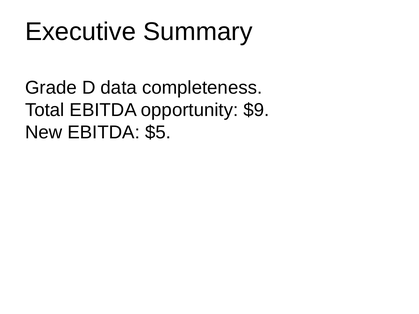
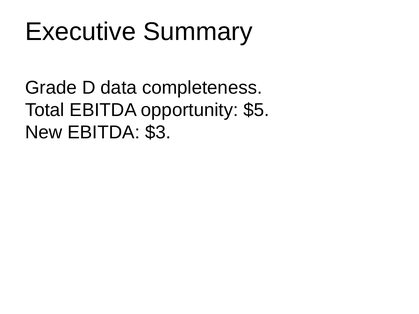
$9: $9 -> $5 (256, 110)
$5: $5 -> $3 (158, 133)
